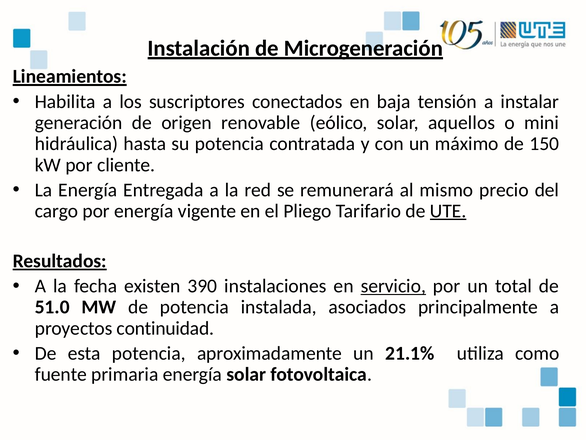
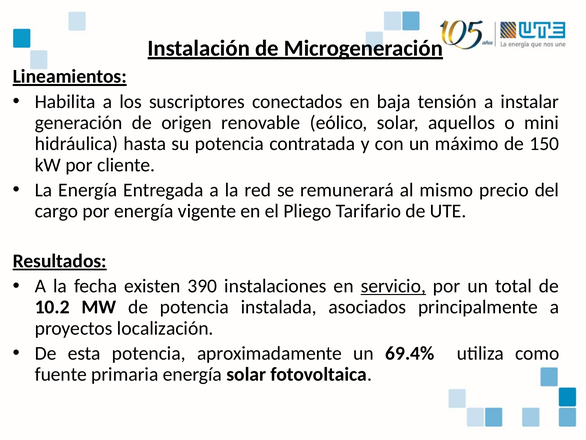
UTE underline: present -> none (448, 211)
51.0: 51.0 -> 10.2 (52, 307)
continuidad: continuidad -> localización (165, 328)
21.1%: 21.1% -> 69.4% (410, 353)
